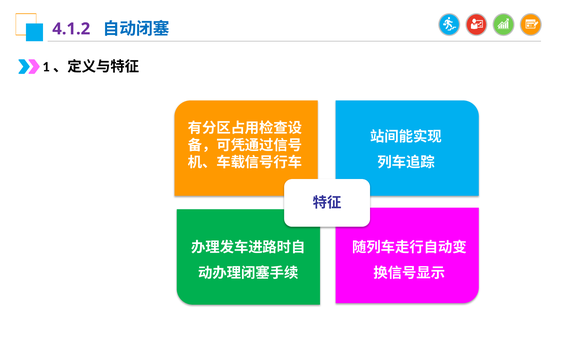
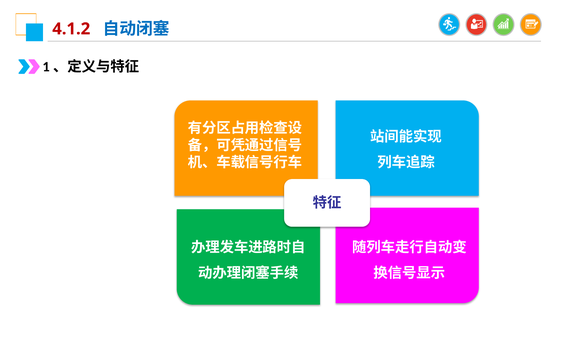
4.1.2 colour: purple -> red (71, 29)
